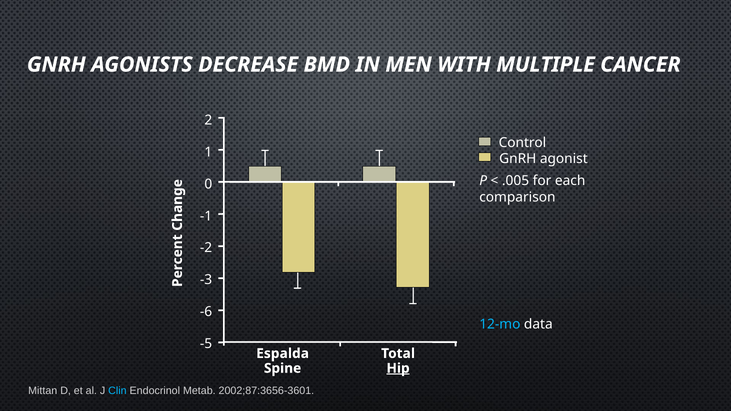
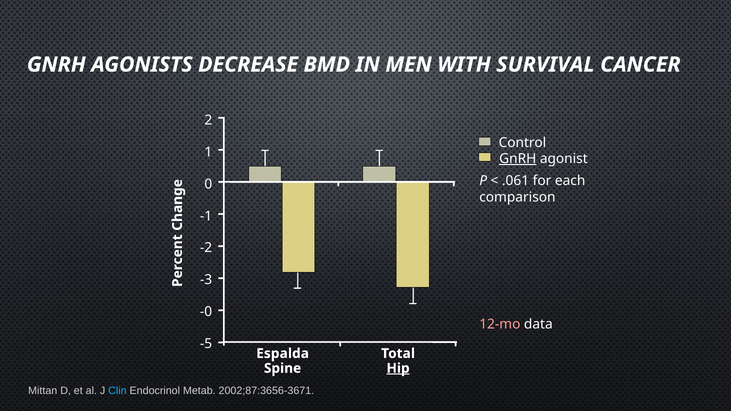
MULTIPLE: MULTIPLE -> SURVIVAL (545, 65)
GnRH underline: none -> present (518, 159)
.005: .005 -> .061 (516, 181)
-6: -6 -> -0 (206, 312)
12-mo colour: light blue -> pink (500, 324)
2002;87:3656-3601: 2002;87:3656-3601 -> 2002;87:3656-3671 (266, 391)
